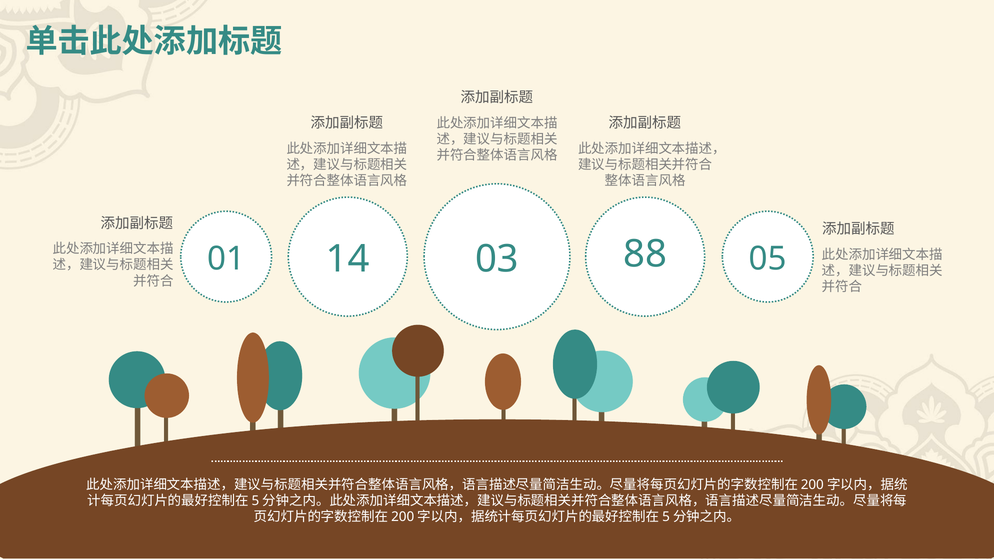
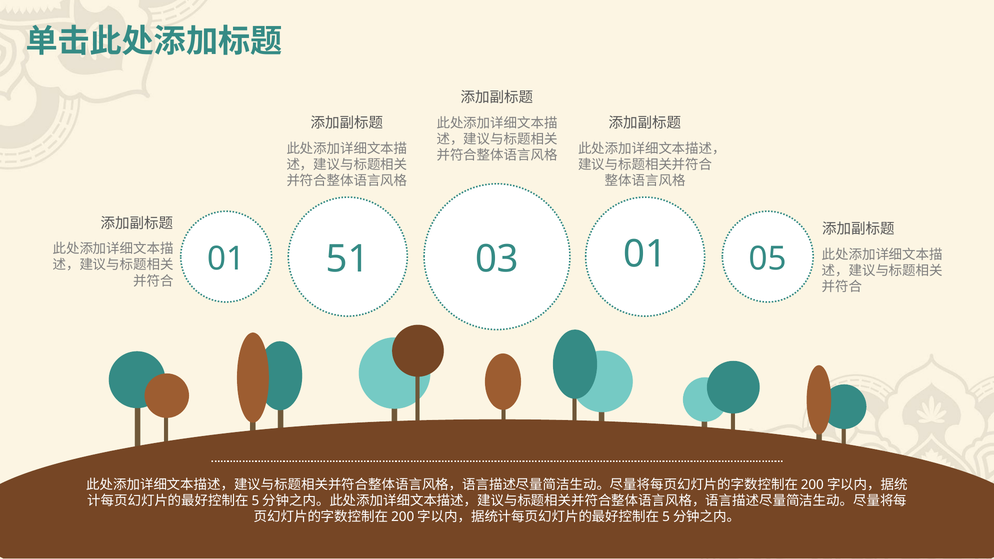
03 88: 88 -> 01 (645, 254)
01 14: 14 -> 51 (348, 259)
